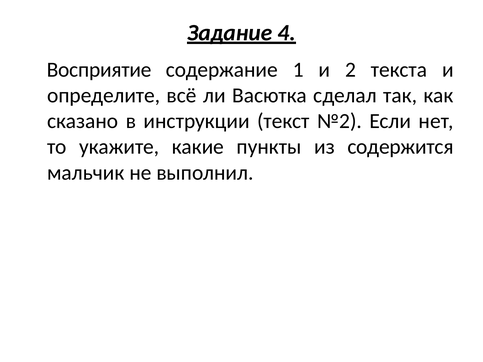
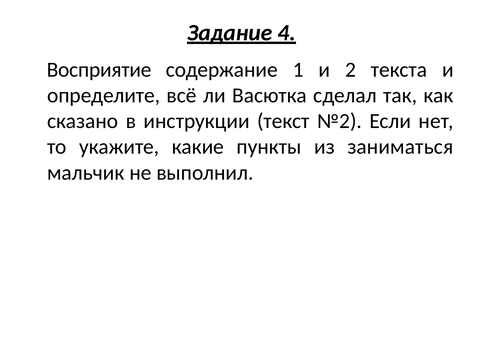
содержится: содержится -> заниматься (400, 147)
